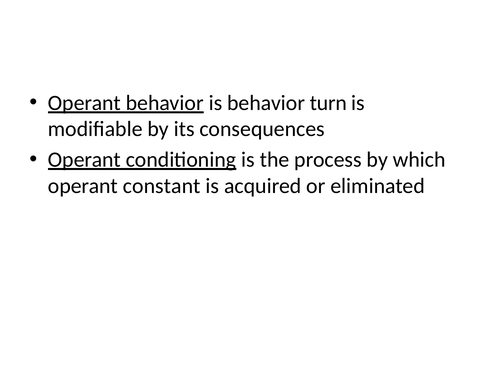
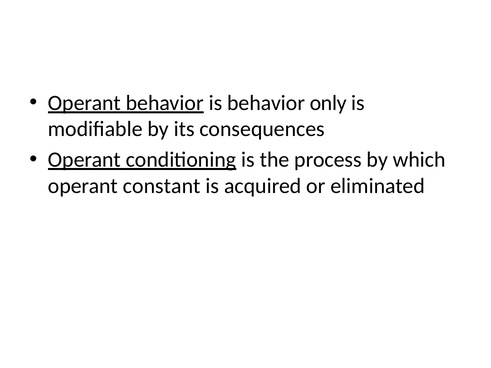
turn: turn -> only (328, 103)
